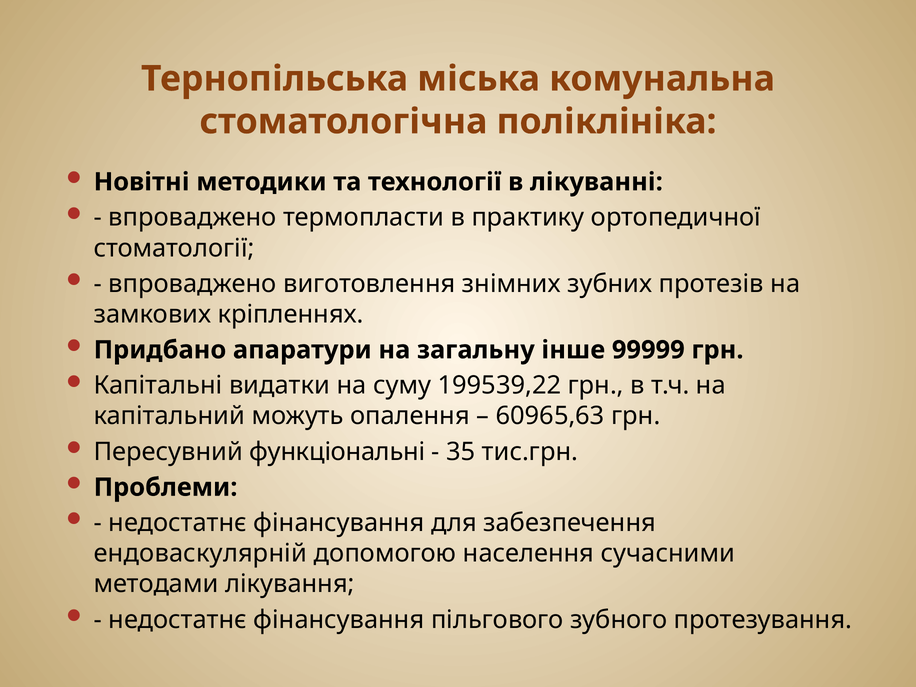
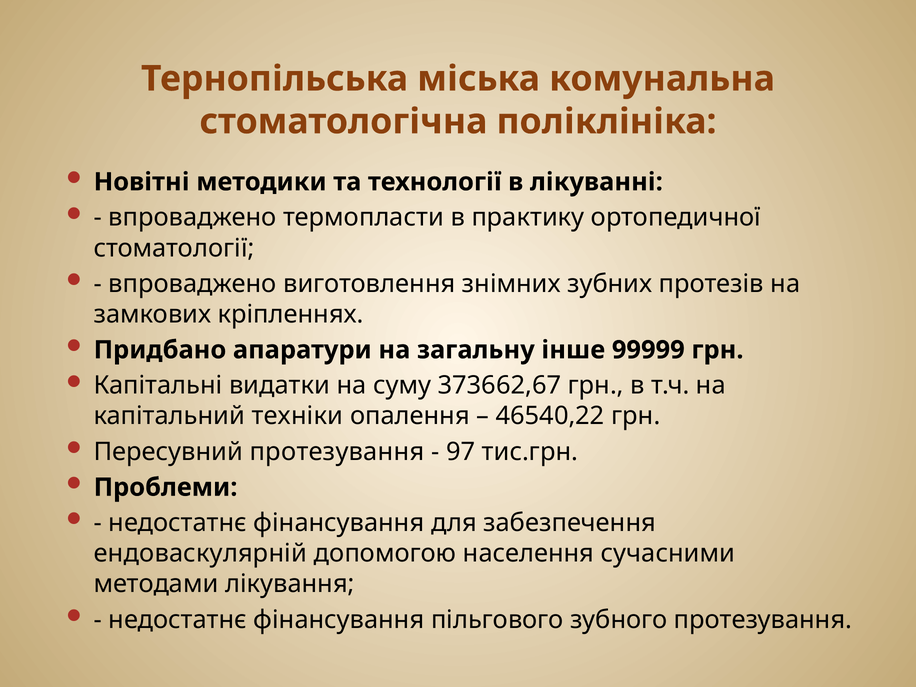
199539,22: 199539,22 -> 373662,67 (499, 386)
можуть: можуть -> техніки (297, 416)
60965,63: 60965,63 -> 46540,22 (550, 416)
Пересувний функціональні: функціональні -> протезування (337, 452)
35: 35 -> 97 (461, 452)
